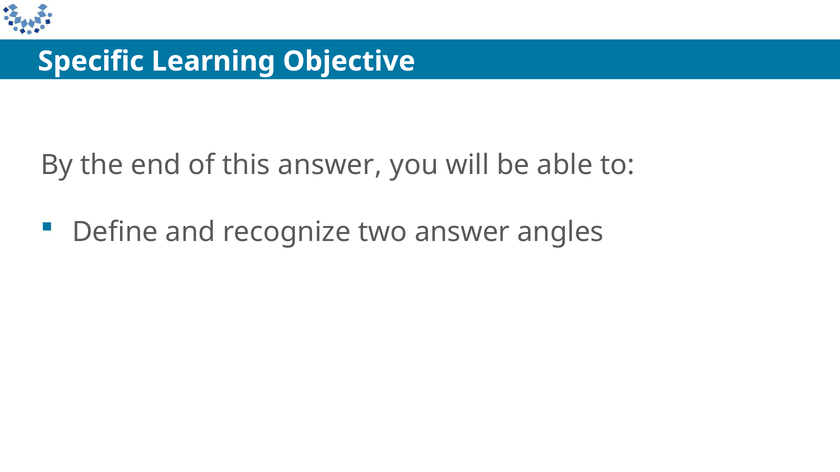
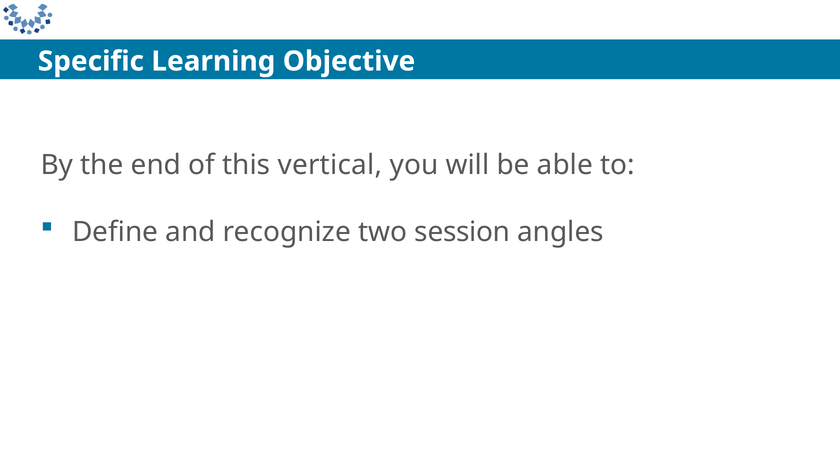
this answer: answer -> vertical (330, 165)
two answer: answer -> session (462, 232)
